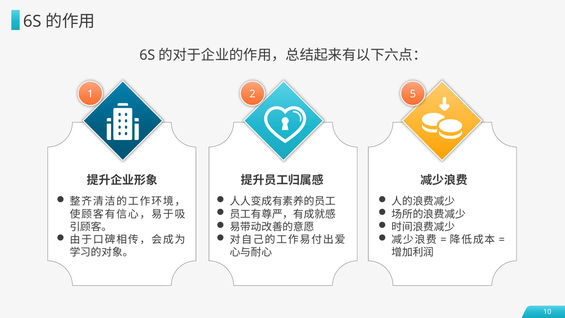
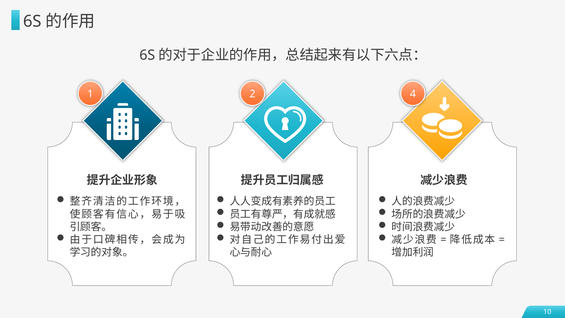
5: 5 -> 4 (413, 94)
